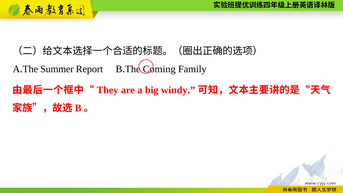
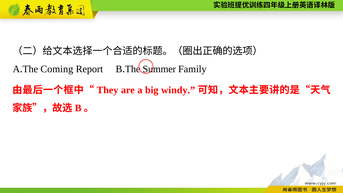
Summer: Summer -> Coming (57, 69)
Coming: Coming -> Summer (159, 69)
